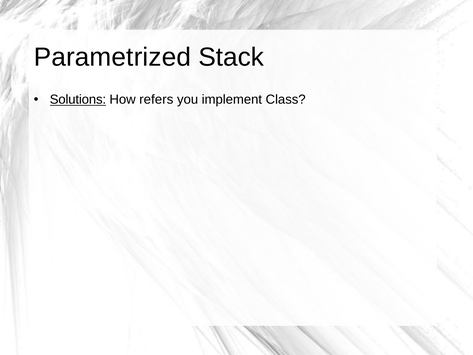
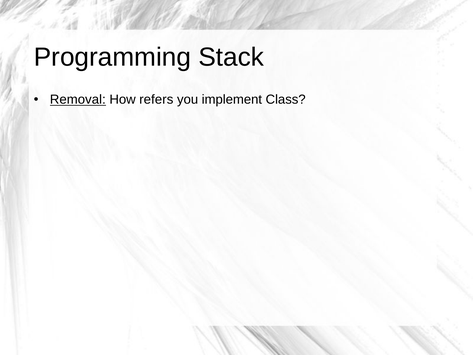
Parametrized: Parametrized -> Programming (112, 57)
Solutions: Solutions -> Removal (78, 100)
